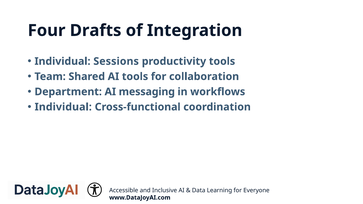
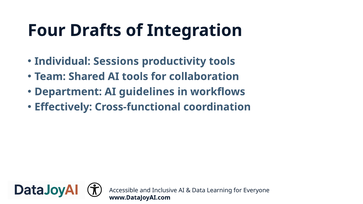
messaging: messaging -> guidelines (147, 92)
Individual: Individual -> Effectively (63, 107)
